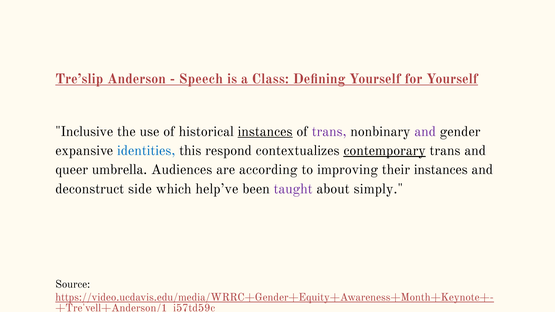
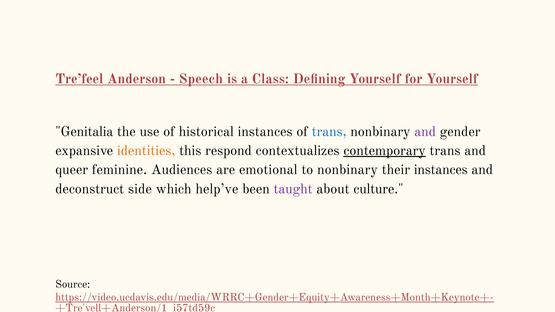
Tre’slip: Tre’slip -> Tre’feel (79, 79)
Inclusive: Inclusive -> Genitalia (84, 132)
instances underline: present -> none (265, 132)
trans colour: purple -> blue (329, 132)
identities colour: blue -> orange (146, 151)
umbrella: umbrella -> feminine (119, 170)
according: according -> emotional (268, 170)
to improving: improving -> nonbinary (347, 170)
simply: simply -> culture (378, 189)
